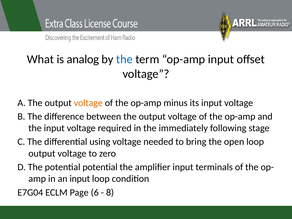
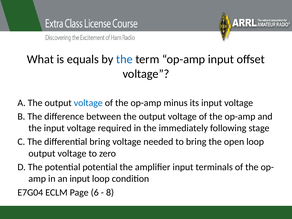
analog: analog -> equals (83, 59)
voltage colour: orange -> blue (88, 103)
differential using: using -> bring (100, 142)
